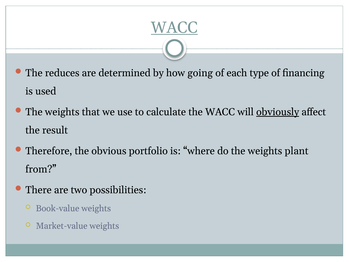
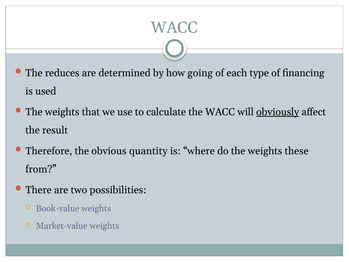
WACC underline: present -> none (174, 27)
portfolio: portfolio -> quantity (148, 151)
plant: plant -> these (297, 151)
